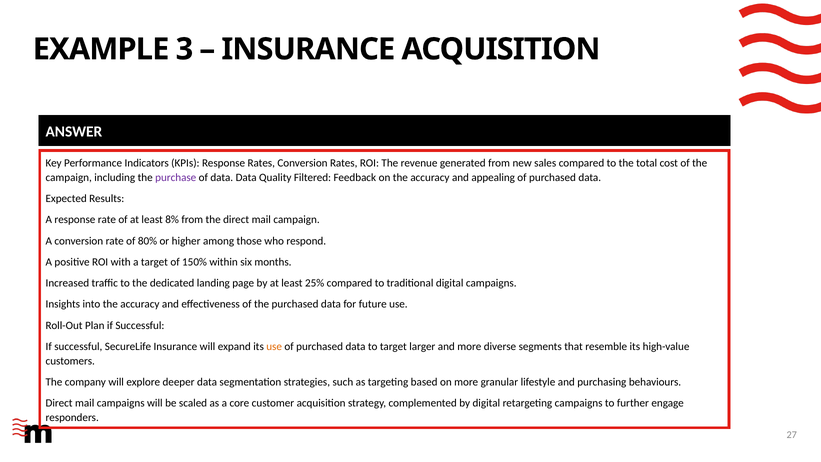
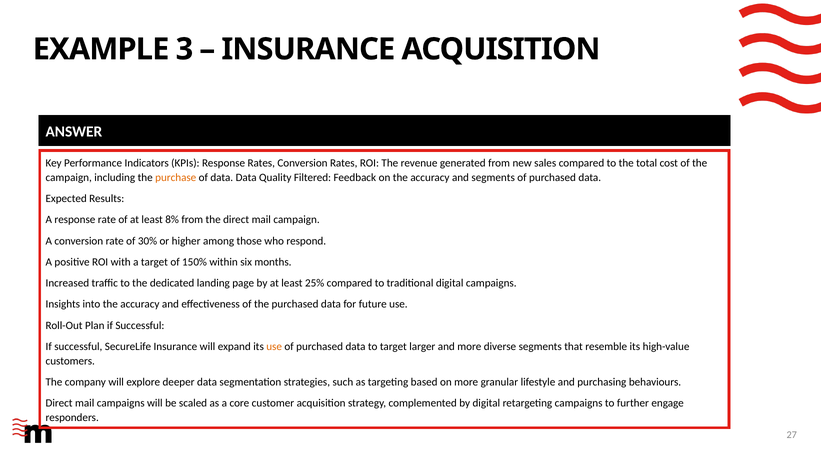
purchase colour: purple -> orange (176, 177)
and appealing: appealing -> segments (493, 177)
80%: 80% -> 30% (147, 241)
